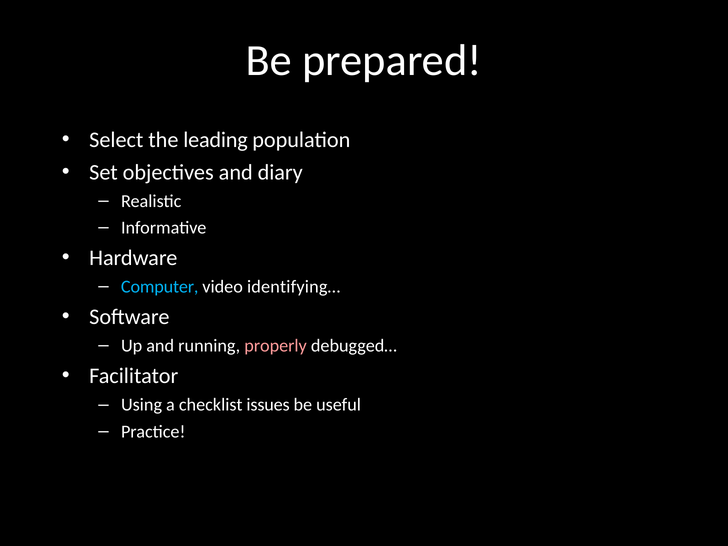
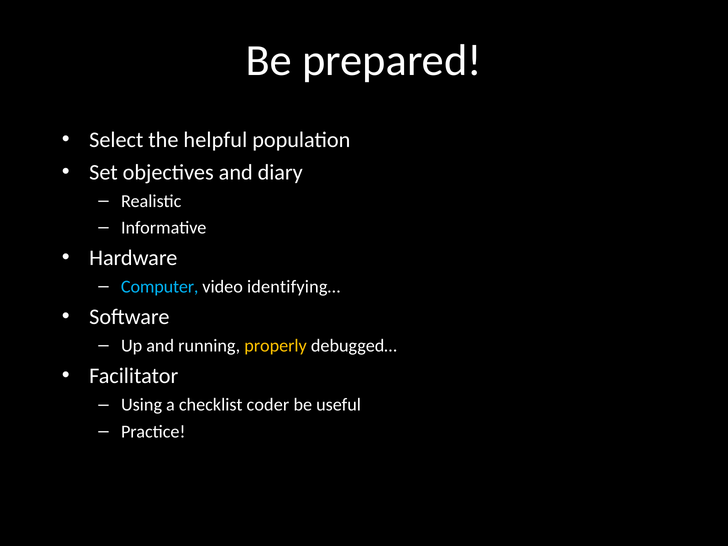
leading: leading -> helpful (215, 140)
properly colour: pink -> yellow (276, 346)
issues: issues -> coder (268, 405)
